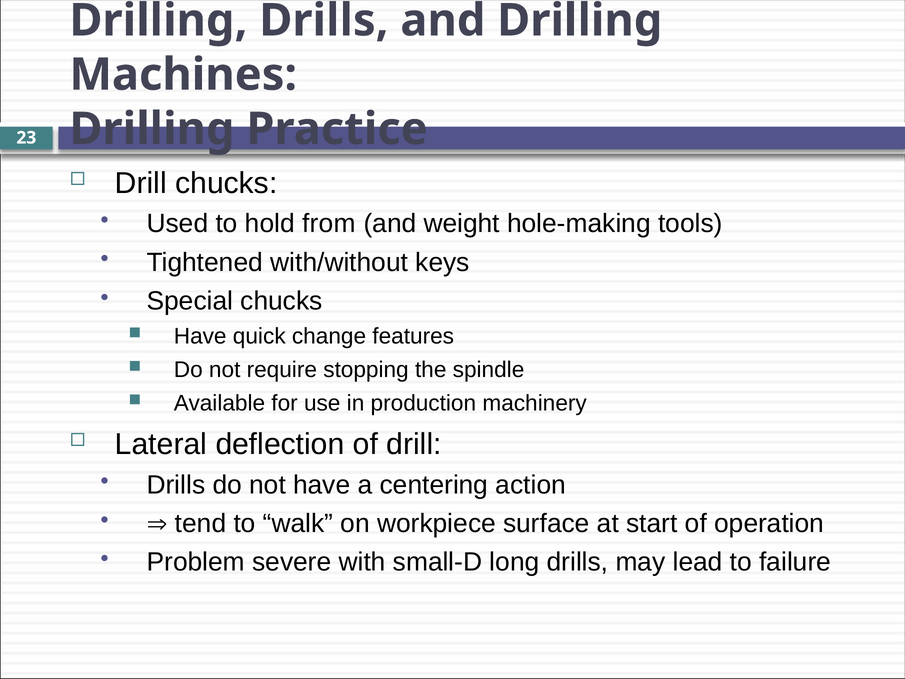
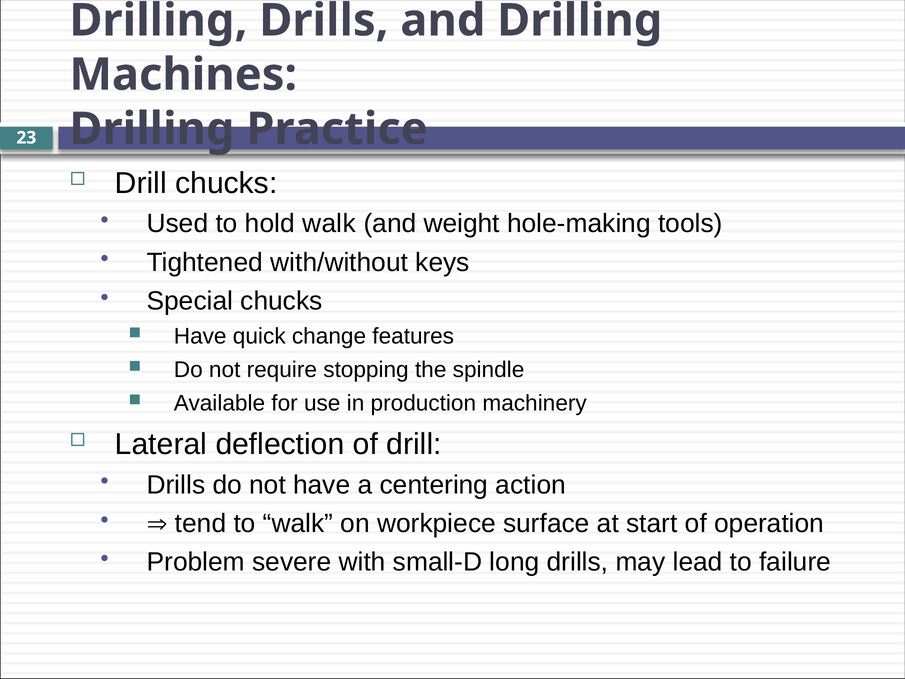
hold from: from -> walk (329, 224)
